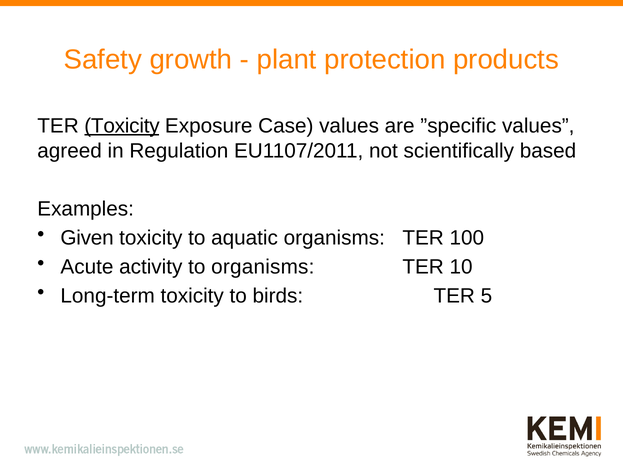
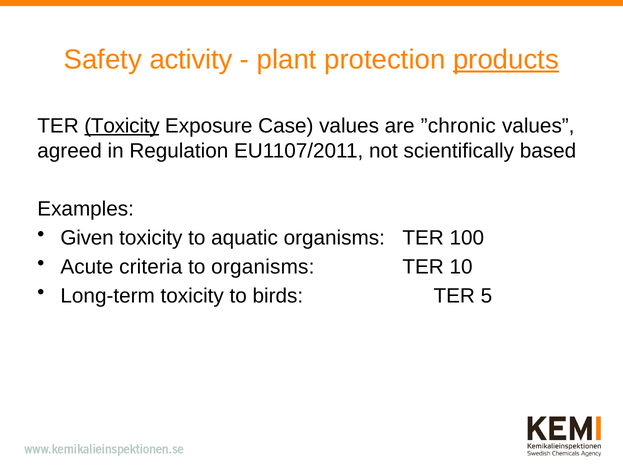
growth: growth -> activity (191, 60)
products underline: none -> present (506, 60)
”specific: ”specific -> ”chronic (458, 126)
activity: activity -> criteria (151, 267)
